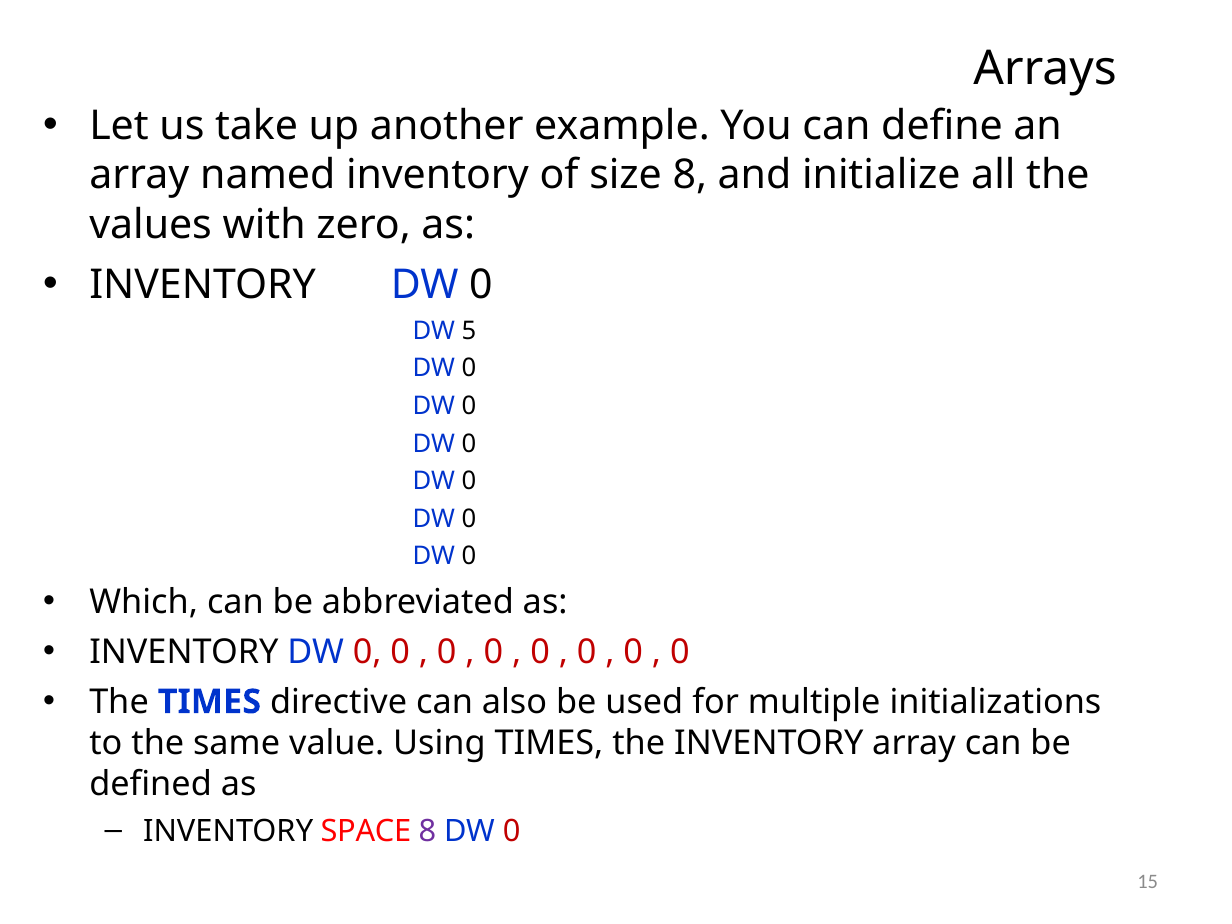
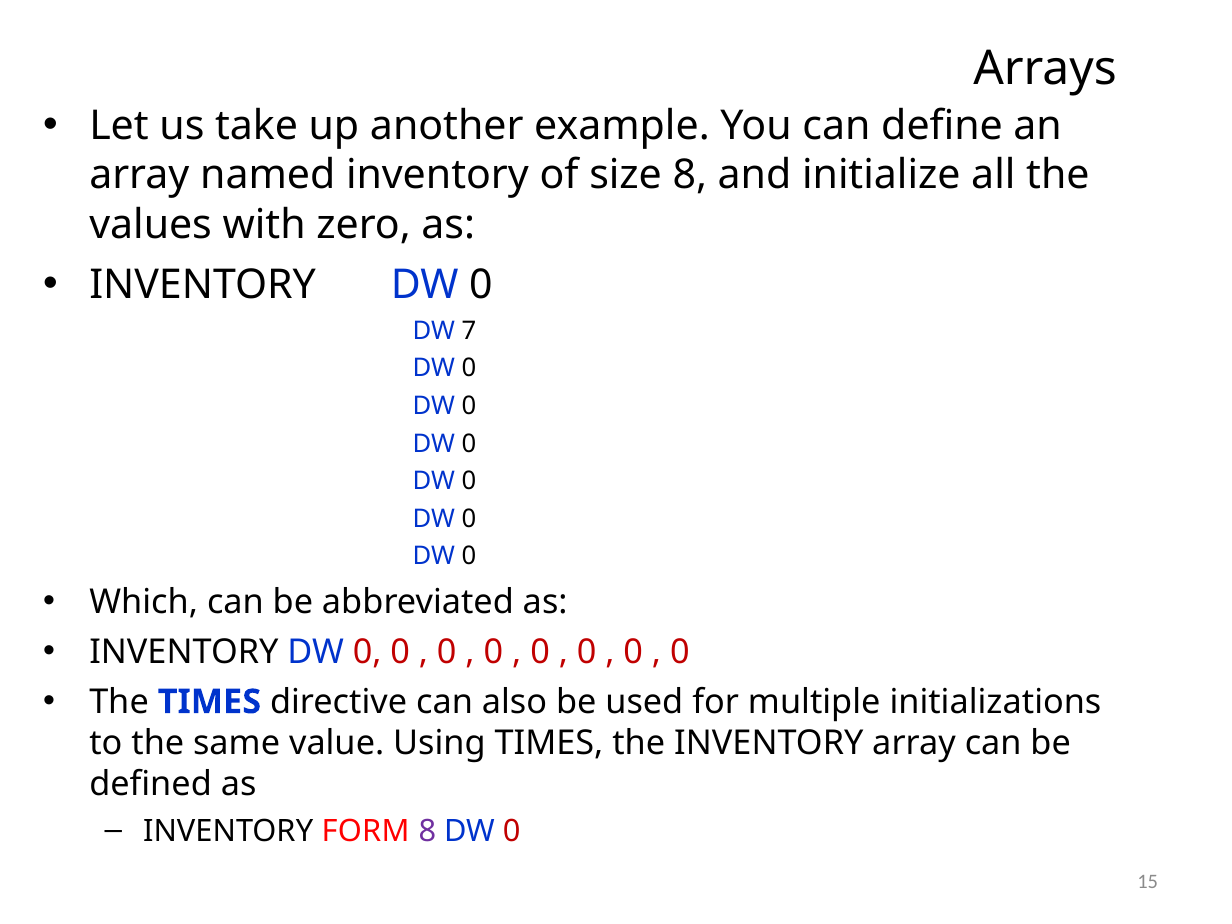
5: 5 -> 7 (469, 331)
SPACE: SPACE -> FORM (366, 831)
